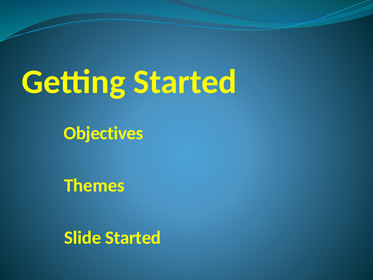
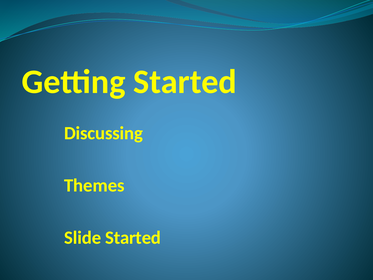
Objectives: Objectives -> Discussing (103, 133)
